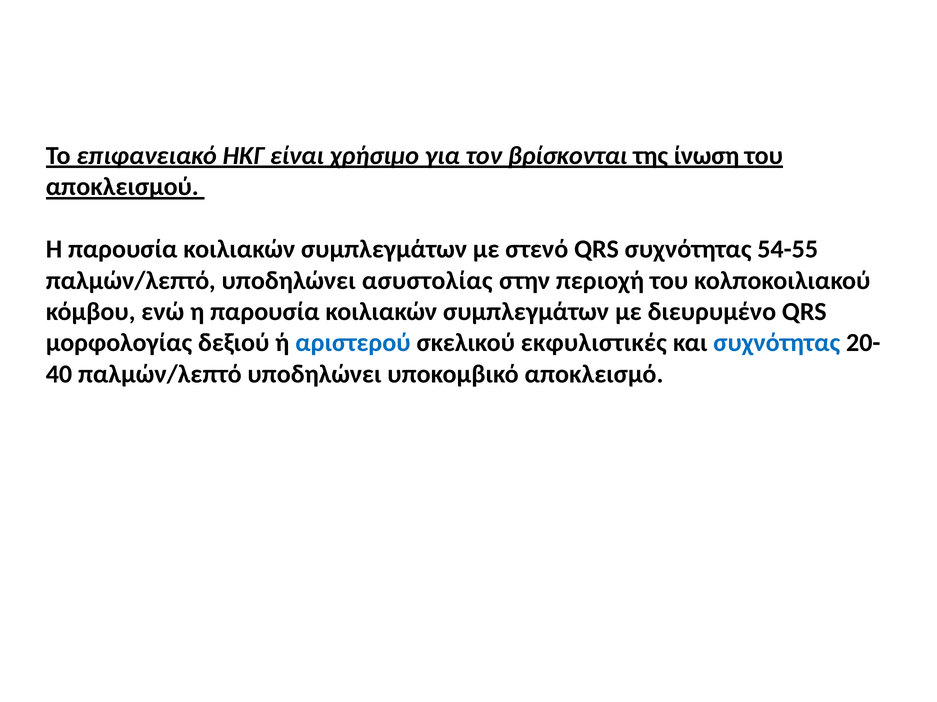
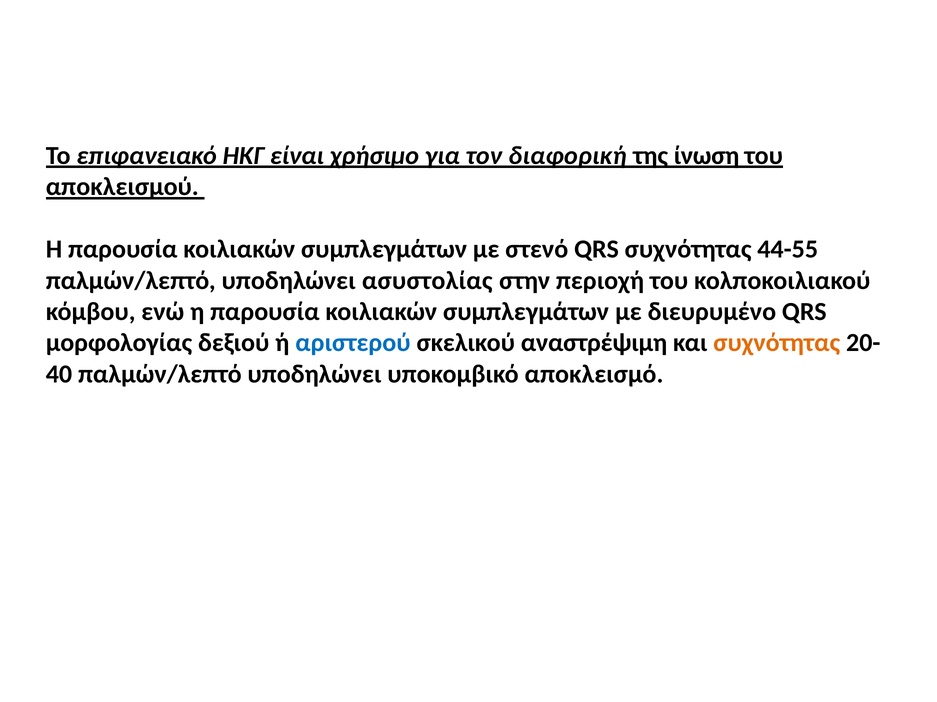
βρίσκονται: βρίσκονται -> διαφορική (567, 156)
54-55: 54-55 -> 44-55 (788, 250)
εκφυλιστικές: εκφυλιστικές -> αναστρέψιμη (594, 343)
συχνότητας colour: blue -> orange (777, 343)
